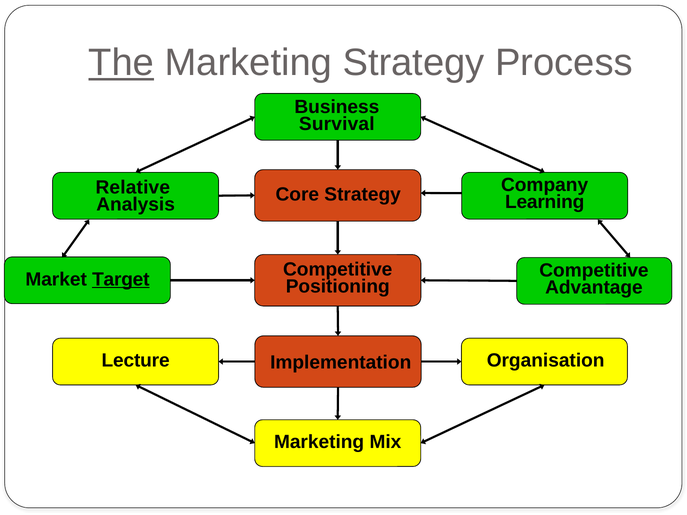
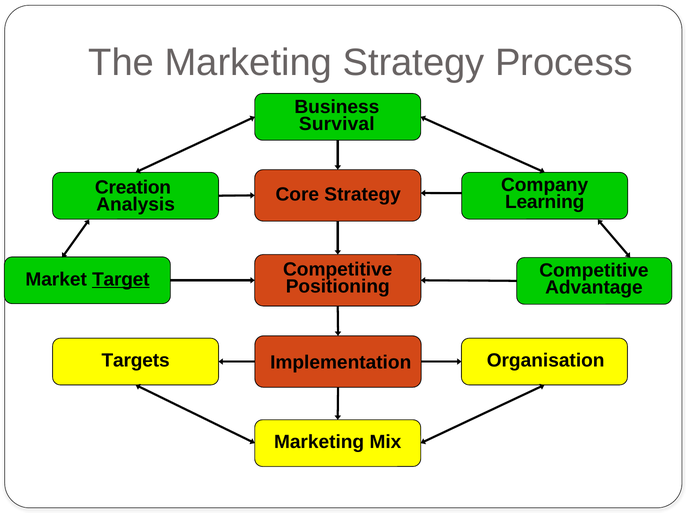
The underline: present -> none (121, 63)
Relative: Relative -> Creation (133, 187)
Lecture: Lecture -> Targets (136, 361)
